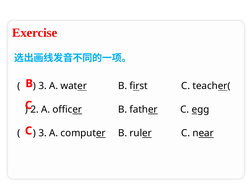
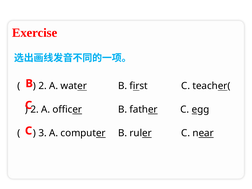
3: 3 -> 2 (43, 86)
